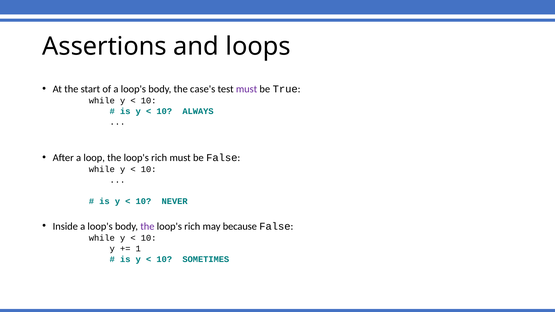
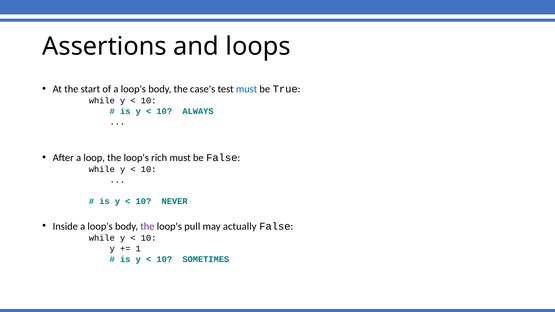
must colour: purple -> blue (247, 89)
rich: rich -> pull (192, 226)
because: because -> actually (240, 226)
